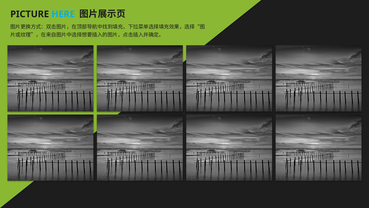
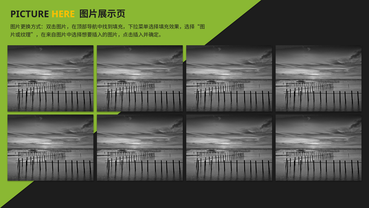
HERE colour: light blue -> yellow (63, 14)
